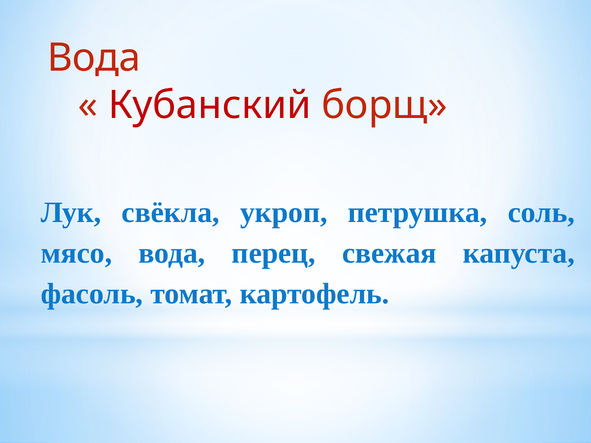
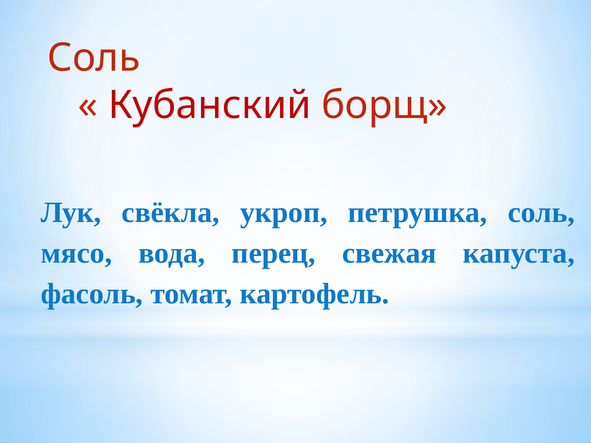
Вода: Вода -> Соль (94, 58)
